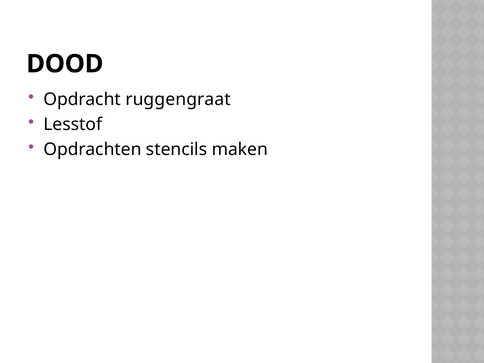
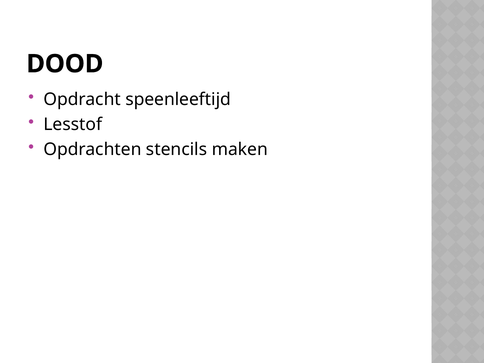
ruggengraat: ruggengraat -> speenleeftijd (178, 99)
